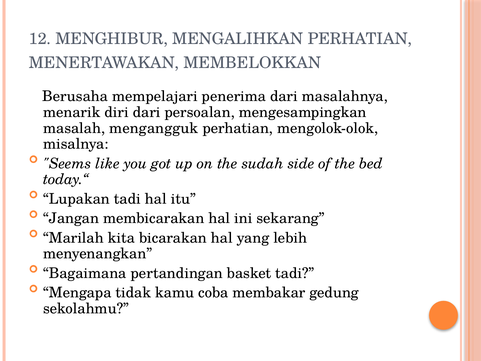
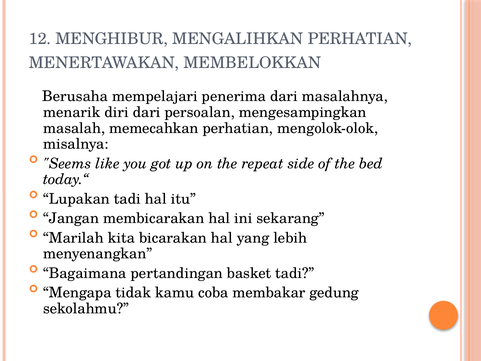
mengangguk: mengangguk -> memecahkan (154, 128)
sudah: sudah -> repeat (263, 163)
